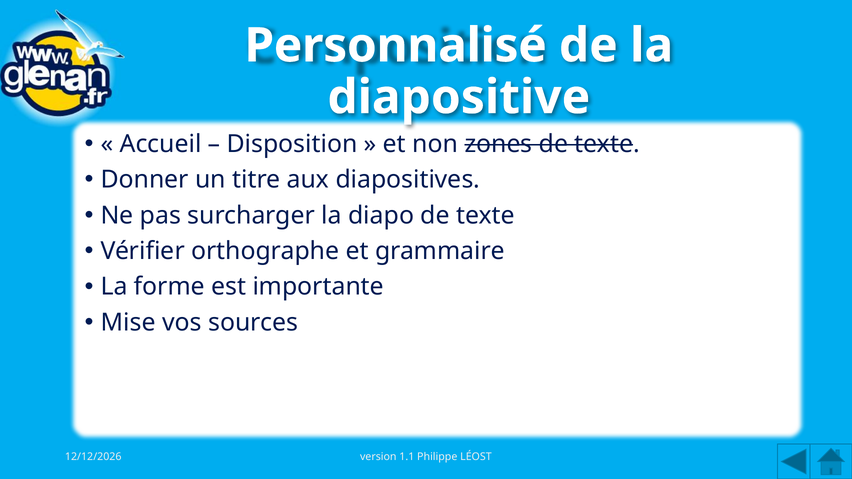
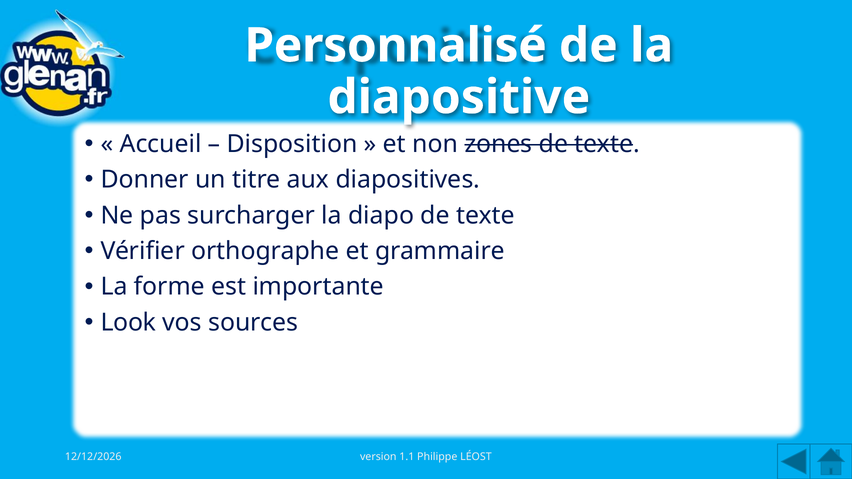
Mise: Mise -> Look (128, 323)
